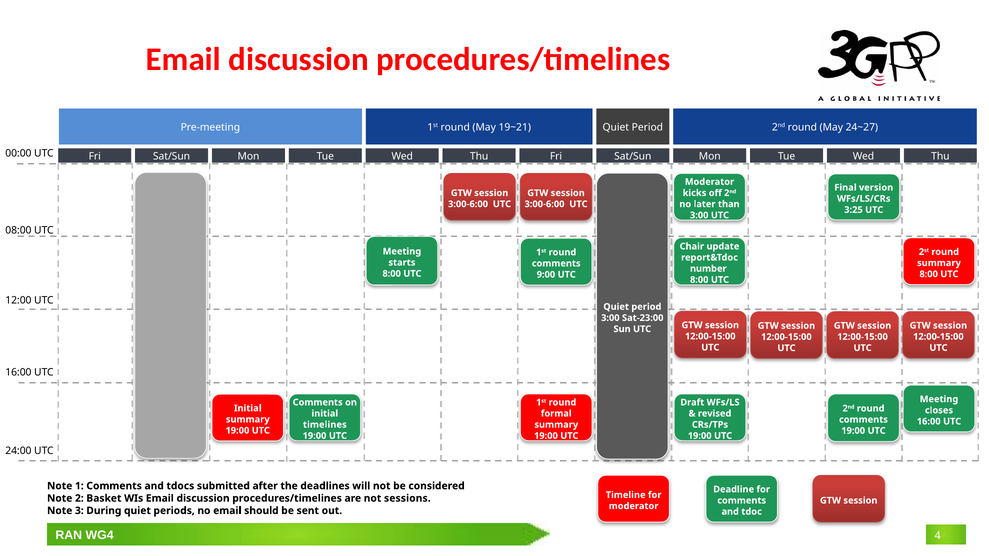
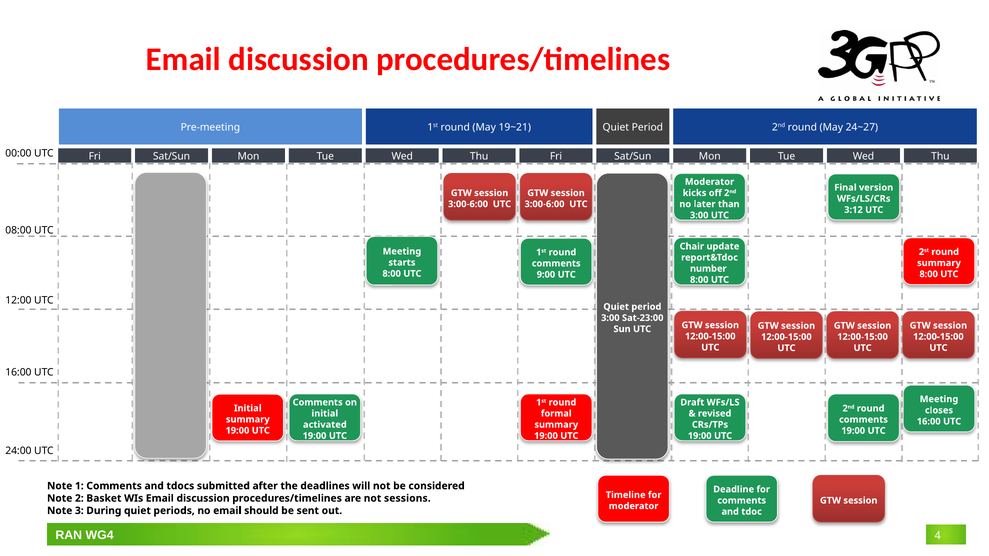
3:25: 3:25 -> 3:12 (853, 210)
timelines: timelines -> activated (325, 425)
